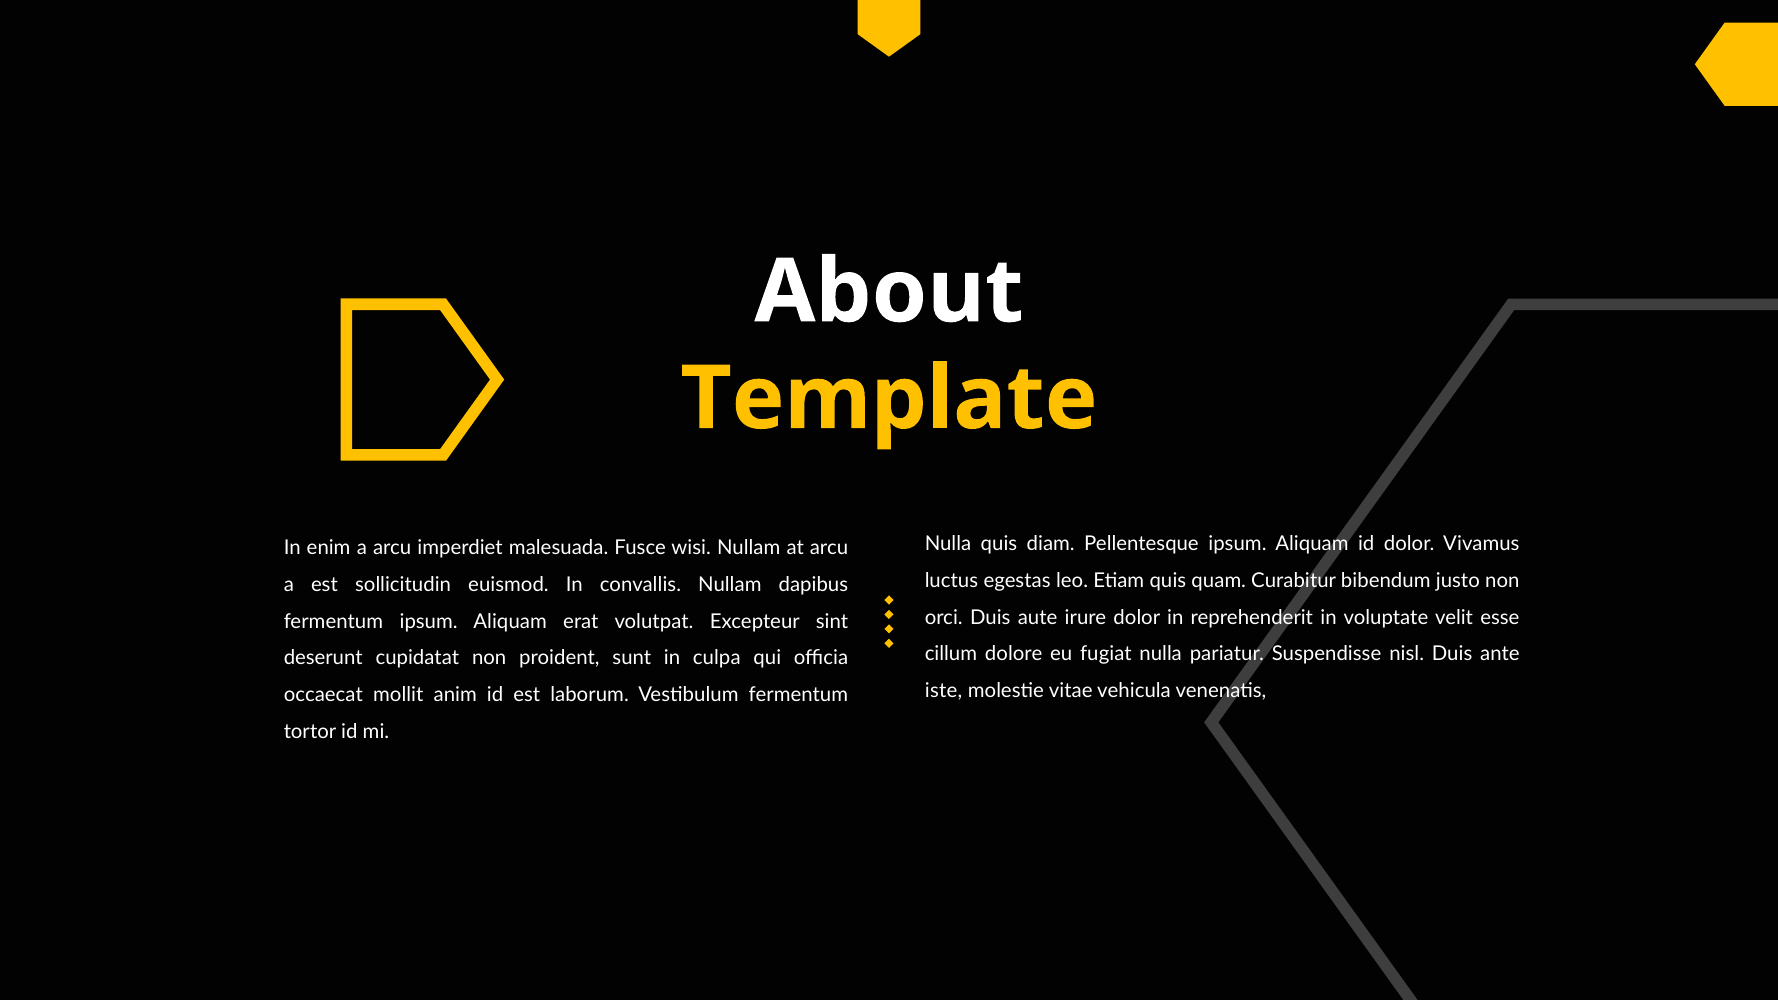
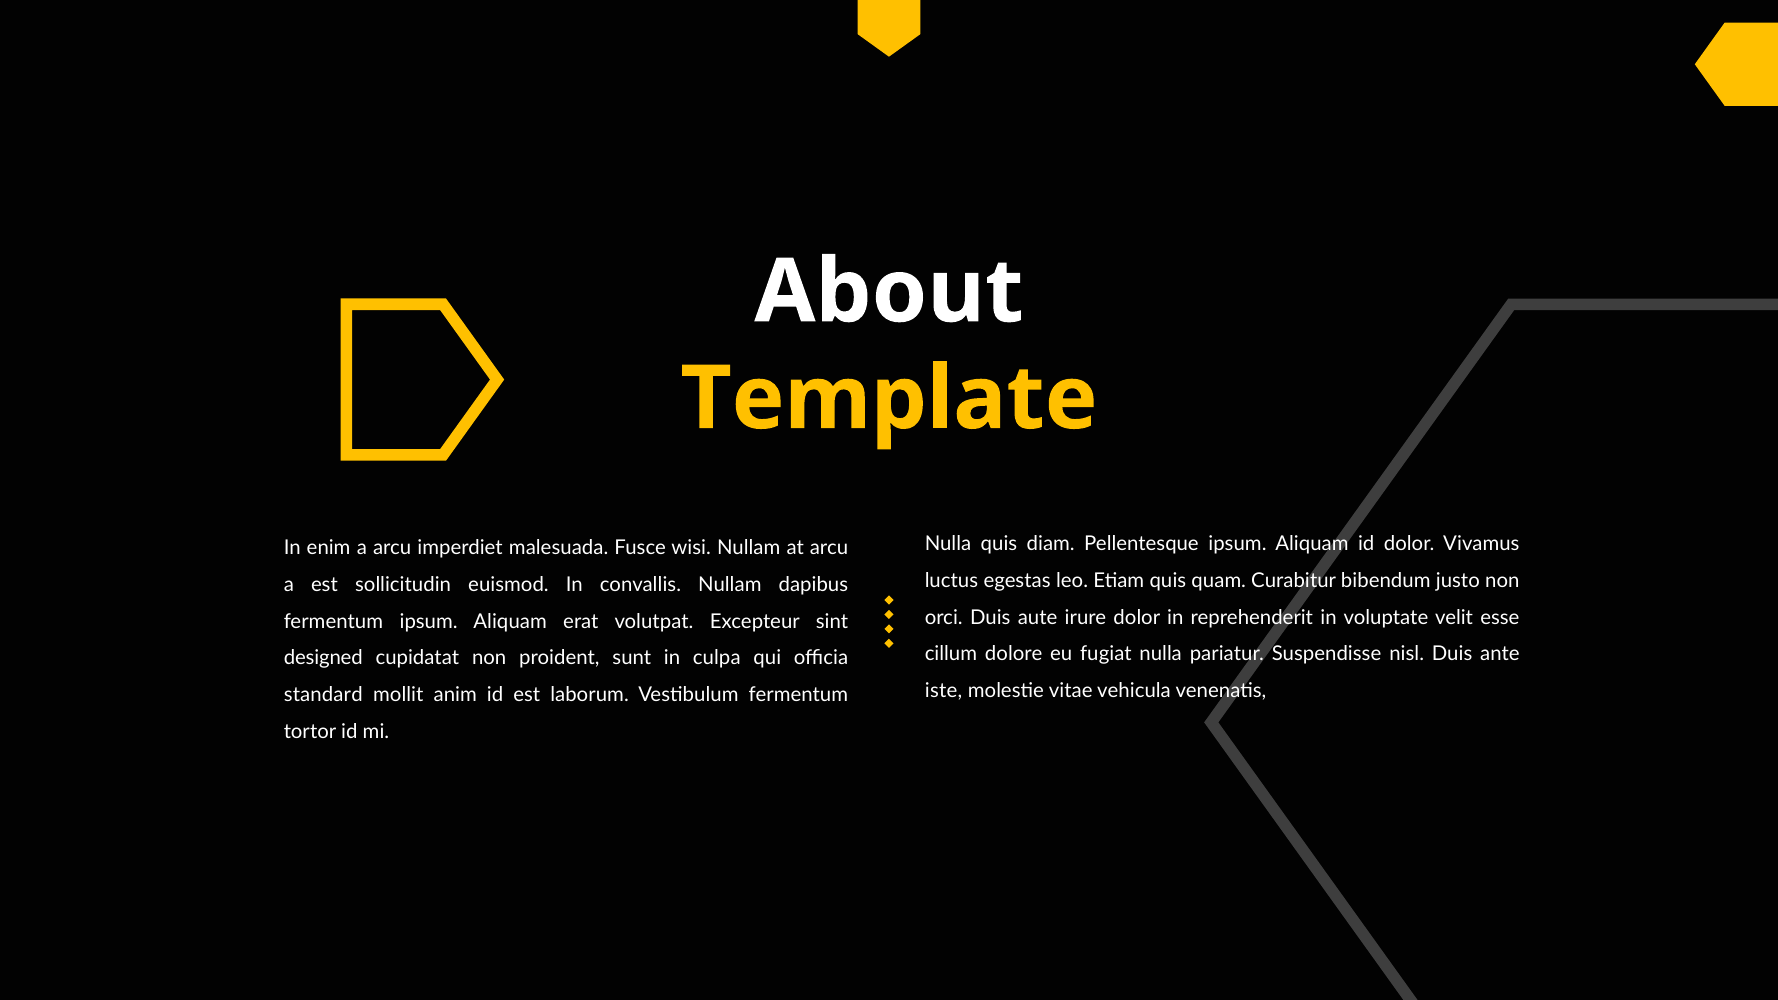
deserunt: deserunt -> designed (323, 658)
occaecat: occaecat -> standard (323, 695)
